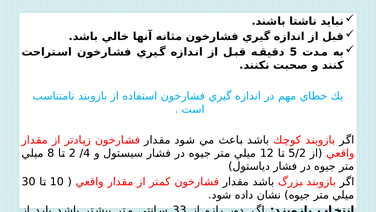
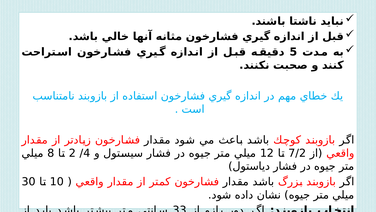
5/2: 5/2 -> 7/2 (297, 153)
